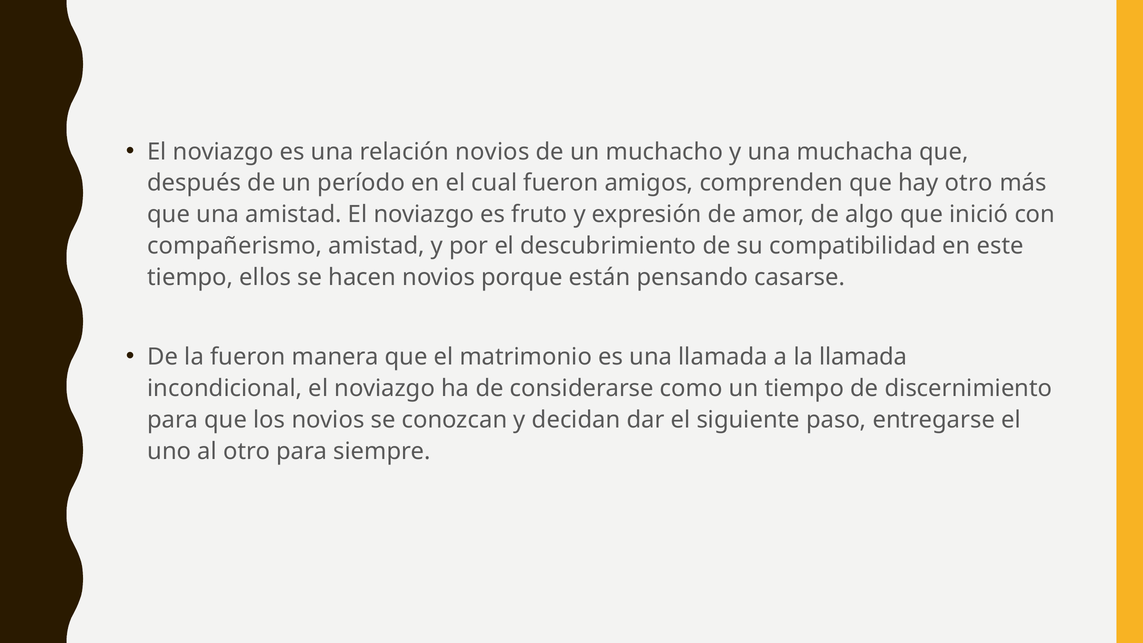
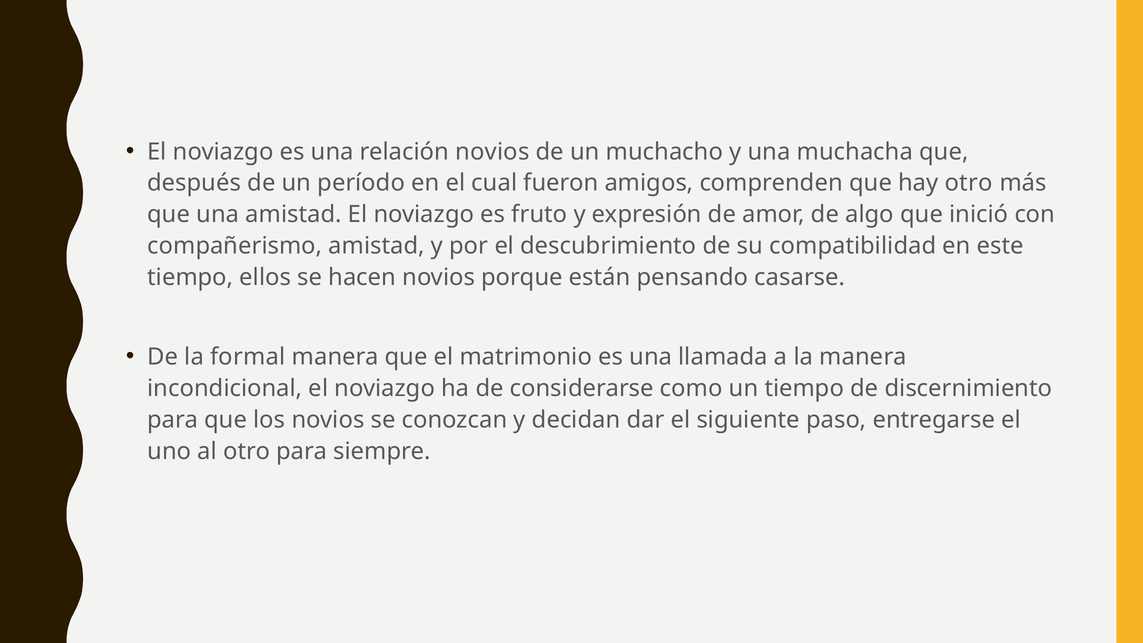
la fueron: fueron -> formal (248, 357)
la llamada: llamada -> manera (863, 357)
